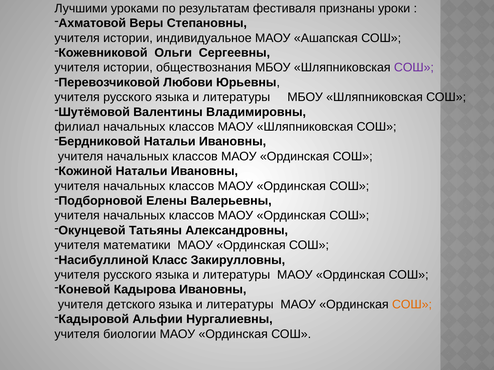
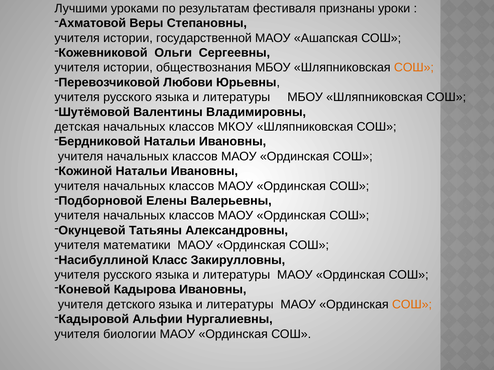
индивидуальное: индивидуальное -> государственной (204, 38)
СОШ colour: purple -> orange (414, 68)
филиал: филиал -> детская (77, 127)
МАОУ: МАОУ -> МКОУ (235, 127)
